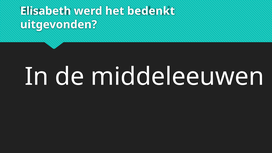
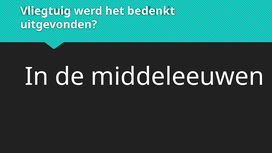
Elisabeth: Elisabeth -> Vliegtuig (46, 11)
